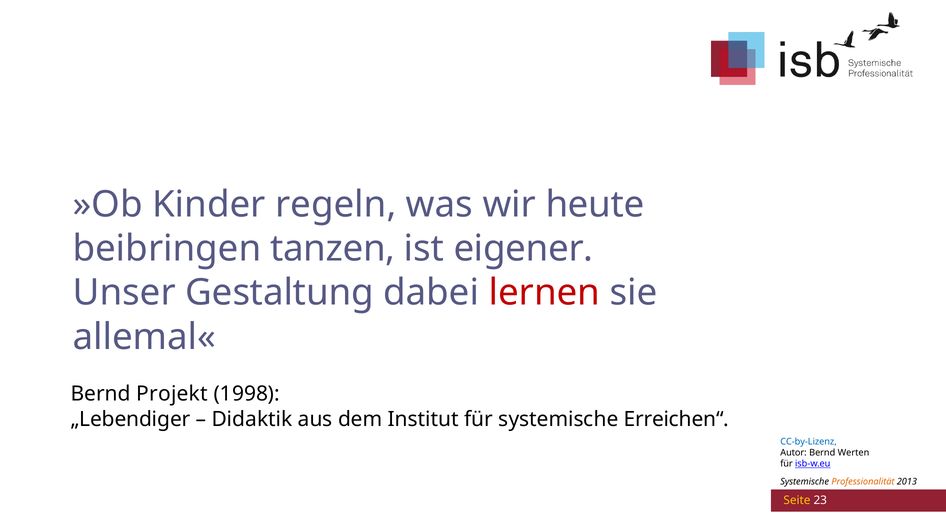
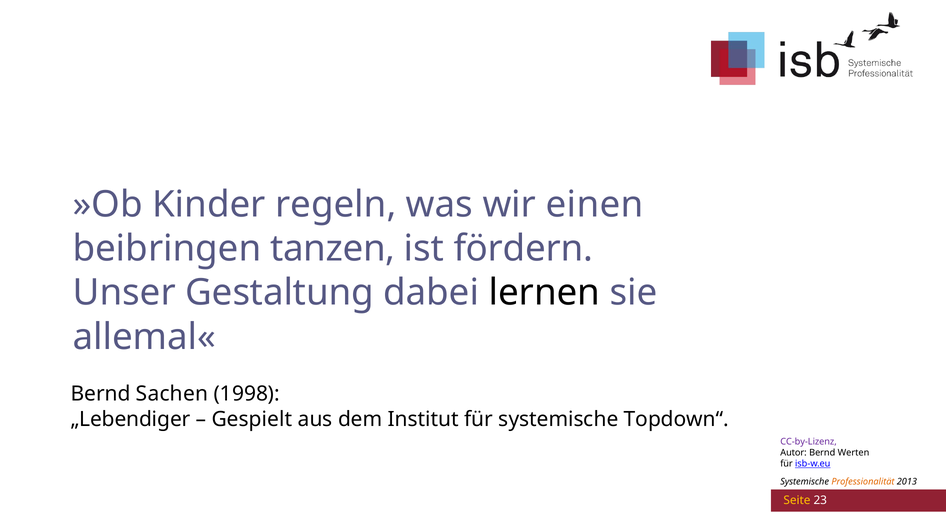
heute: heute -> einen (595, 204)
eigener: eigener -> fördern (523, 249)
lernen colour: red -> black (544, 293)
Projekt: Projekt -> Sachen (172, 394)
Didaktik: Didaktik -> Gespielt (252, 419)
Erreichen“: Erreichen“ -> Topdown“ (676, 419)
CC-by-Lizenz colour: blue -> purple (809, 442)
